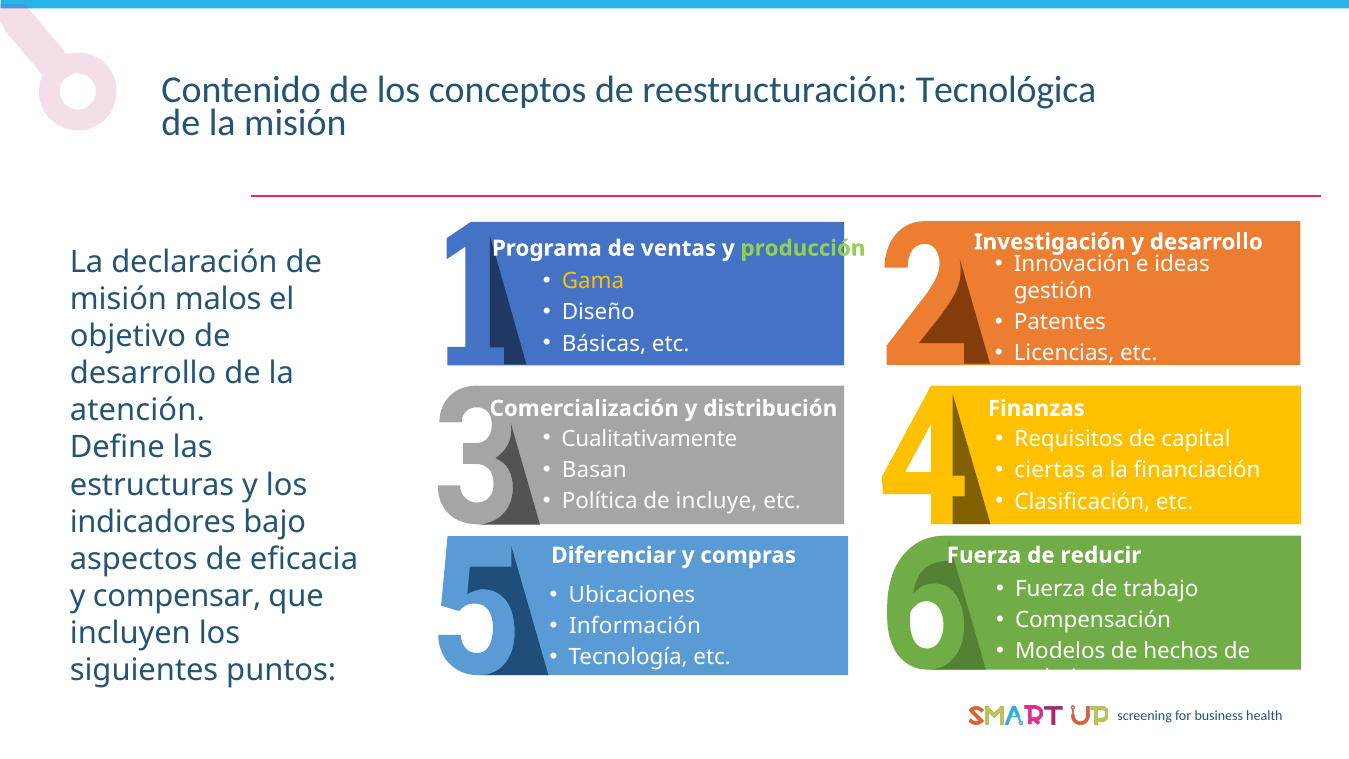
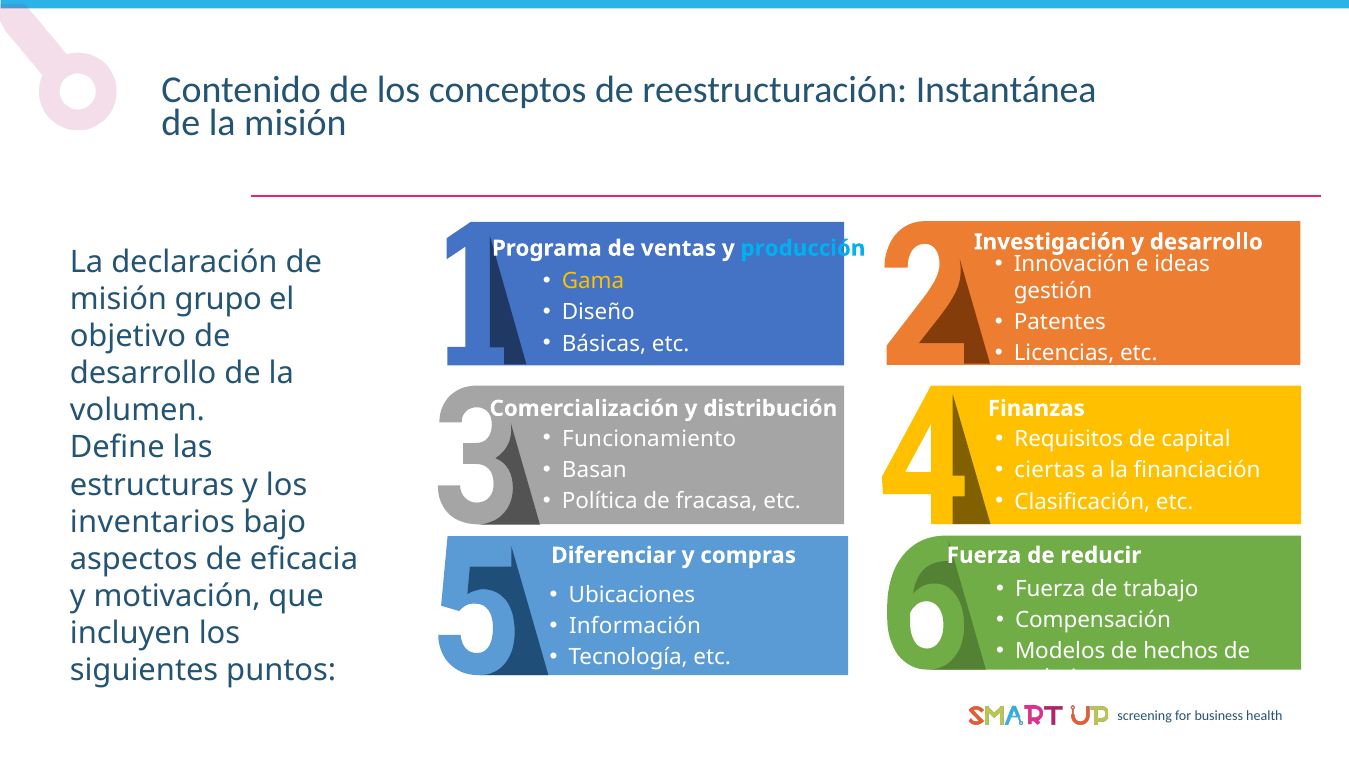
Tecnológica: Tecnológica -> Instantánea (1006, 90)
producción colour: light green -> light blue (803, 248)
malos: malos -> grupo (218, 299)
atención: atención -> volumen (137, 411)
Cualitativamente: Cualitativamente -> Funcionamiento (649, 439)
incluye: incluye -> fracasa (717, 501)
indicadores: indicadores -> inventarios (152, 522)
compensar: compensar -> motivación (177, 596)
